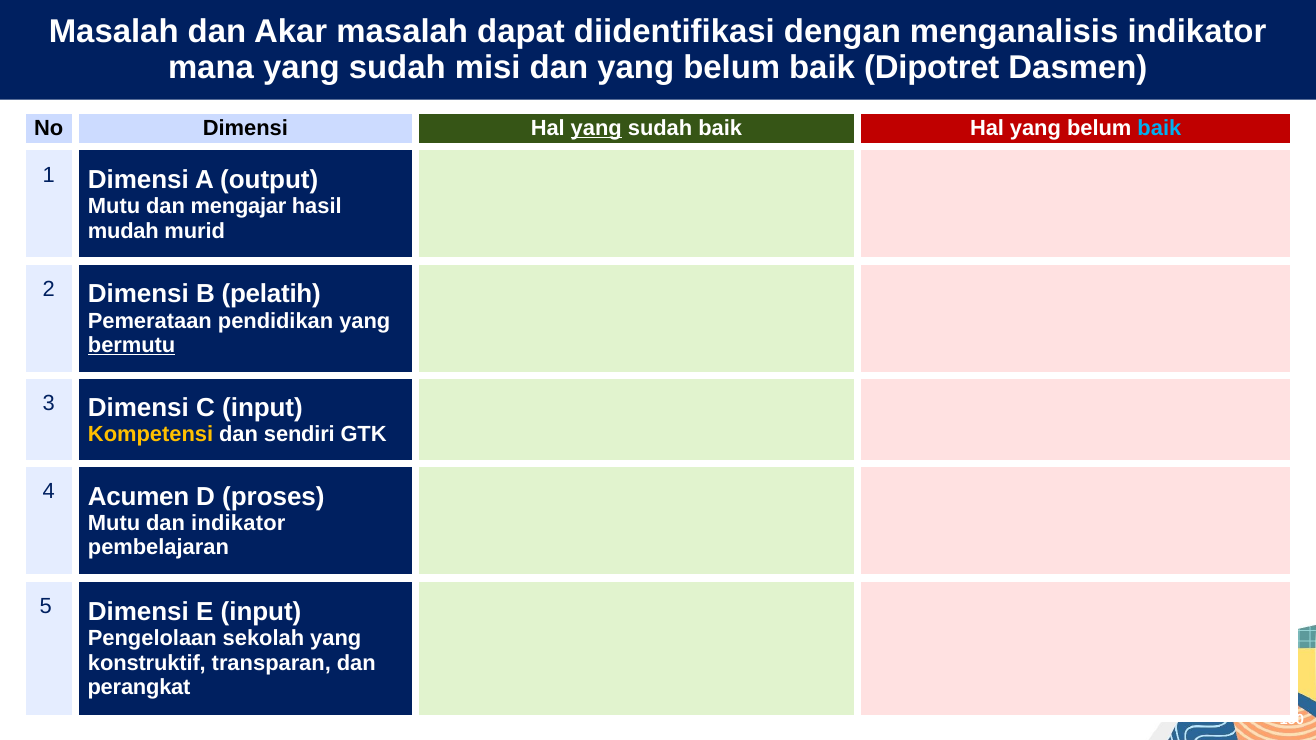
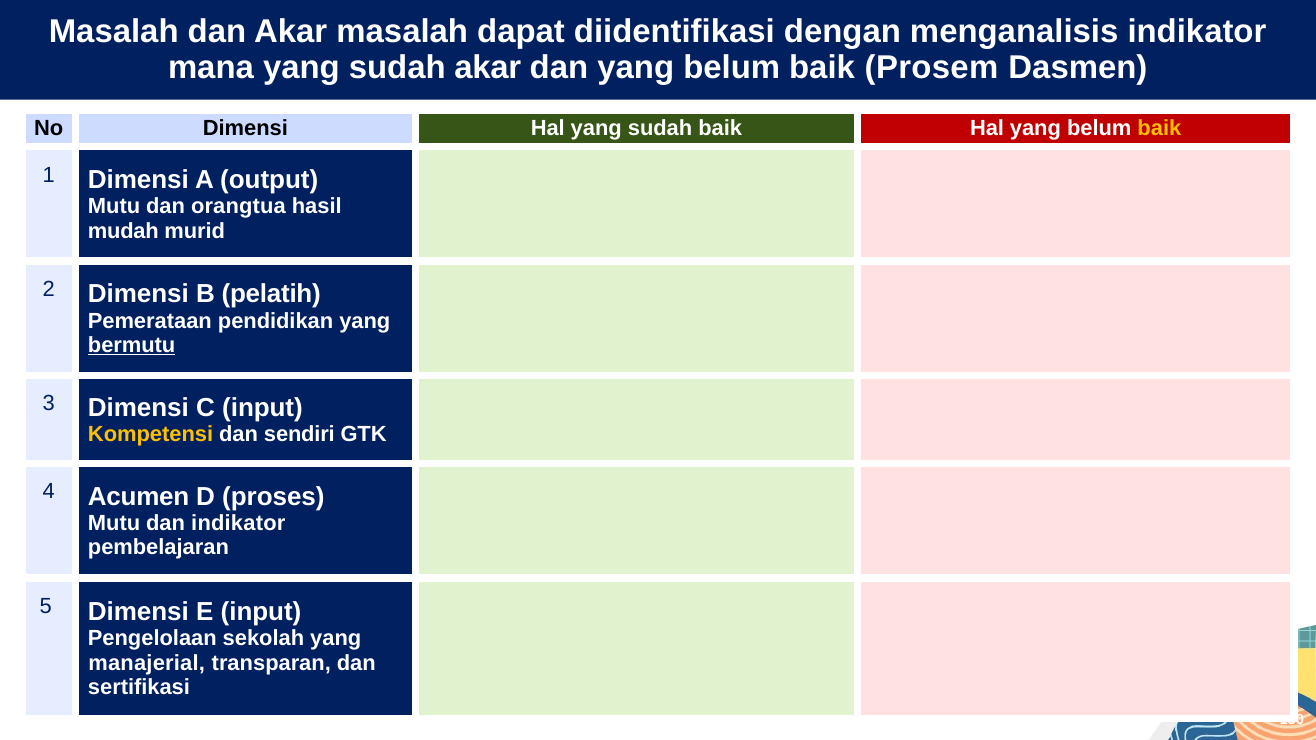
sudah misi: misi -> akar (488, 67)
Dipotret: Dipotret -> Prosem (932, 67)
yang underline: present -> none (596, 128)
baik colour: light blue -> yellow (1159, 128)
mengajar: mengajar -> orangtua (238, 207)
konstruktif: konstruktif -> manajerial (147, 663)
perangkat: perangkat -> sertifikasi (139, 688)
